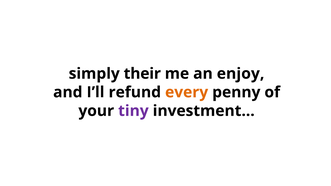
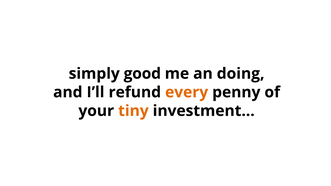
their: their -> good (142, 74)
enjoy: enjoy -> doing (241, 74)
tiny colour: purple -> orange (133, 111)
